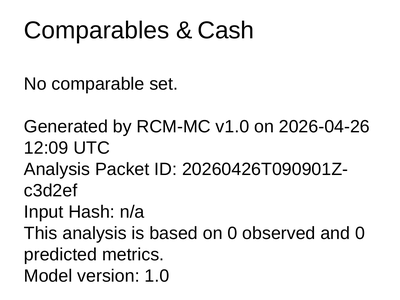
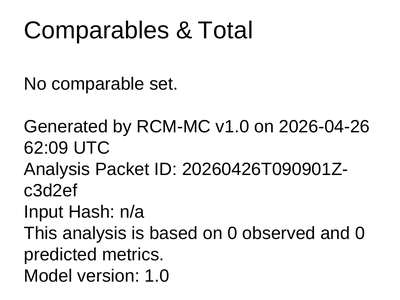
Cash: Cash -> Total (226, 30)
12:09: 12:09 -> 62:09 (46, 148)
